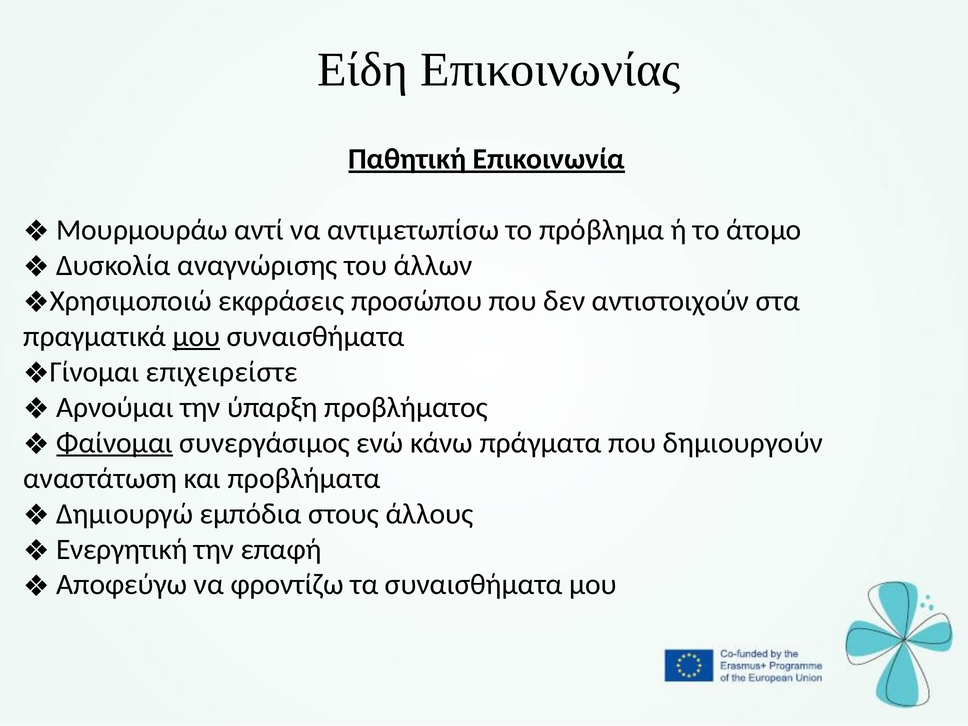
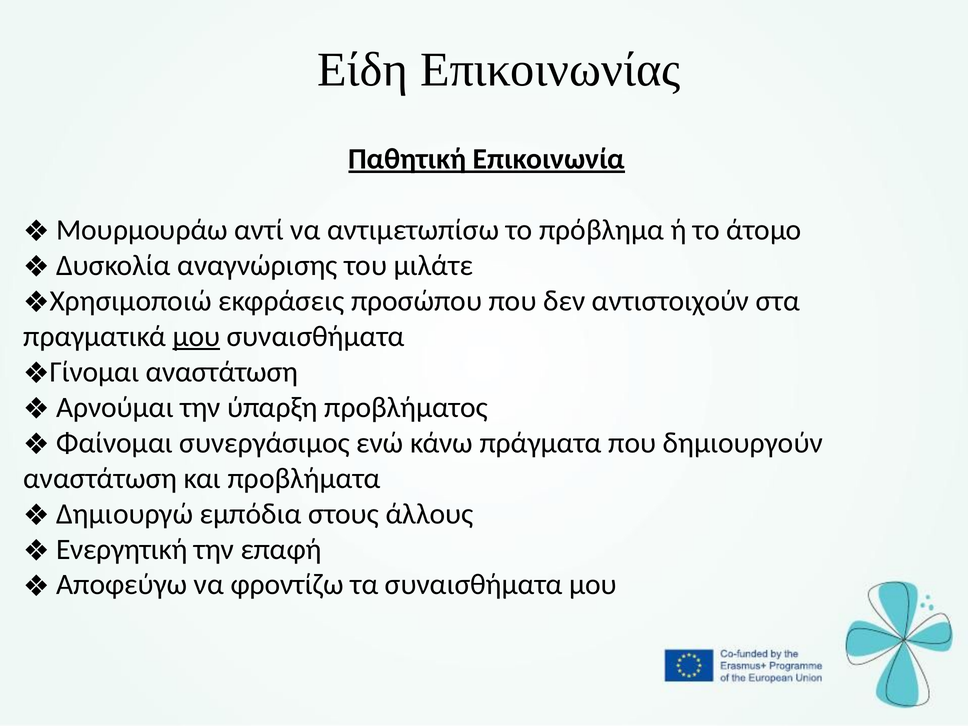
άλλων: άλλων -> μιλάτε (433, 265)
επιχειρείστε: επιχειρείστε -> αναστάτωση (222, 372)
Φαίνομαι underline: present -> none (115, 443)
